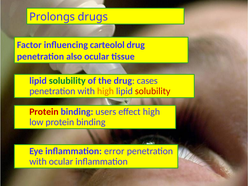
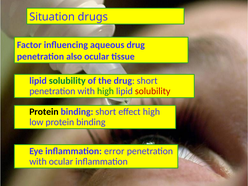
Prolongs: Prolongs -> Situation (52, 17)
carteolol: carteolol -> aqueous (107, 45)
drug cases: cases -> short (147, 81)
high colour: orange -> green (105, 91)
Protein colour: red -> black (44, 112)
binding users: users -> short (106, 112)
